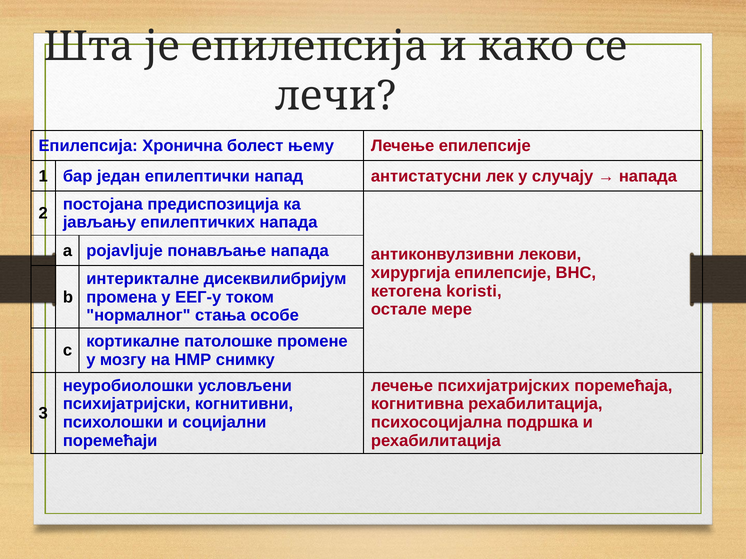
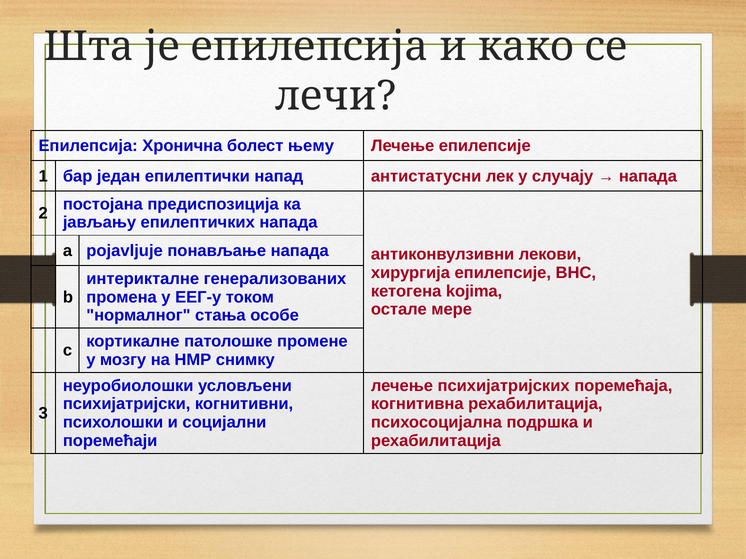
дисеквилибријум: дисеквилибријум -> генерализованих (275, 279)
koristi: koristi -> kojima (474, 291)
